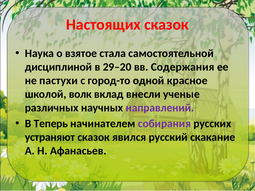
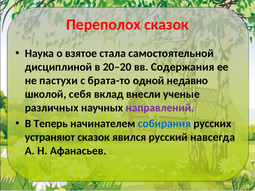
Настоящих: Настоящих -> Переполох (103, 25)
29–20: 29–20 -> 20–20 (117, 67)
город-то: город-то -> брата-то (109, 81)
красное: красное -> недавно (187, 81)
волк: волк -> себя (80, 94)
собирания colour: purple -> blue (164, 124)
скакание: скакание -> навсегда (213, 137)
